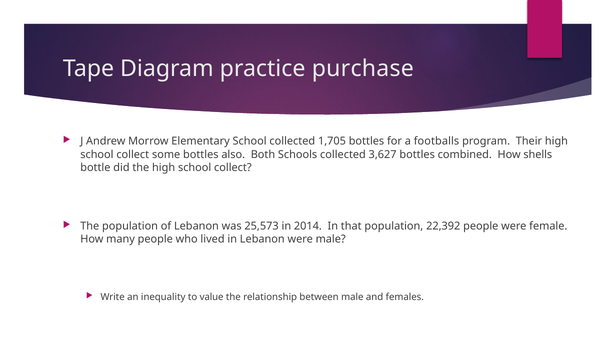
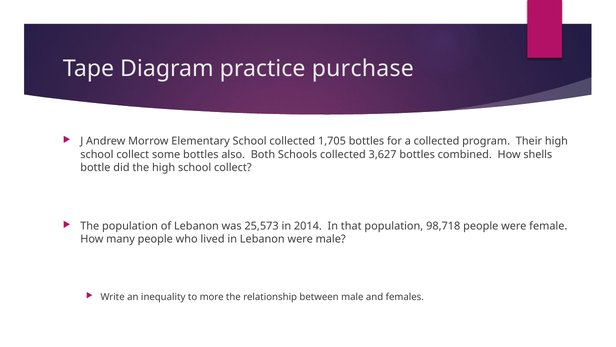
a footballs: footballs -> collected (437, 141)
22,392: 22,392 -> 98,718 (443, 226)
value: value -> more (212, 297)
